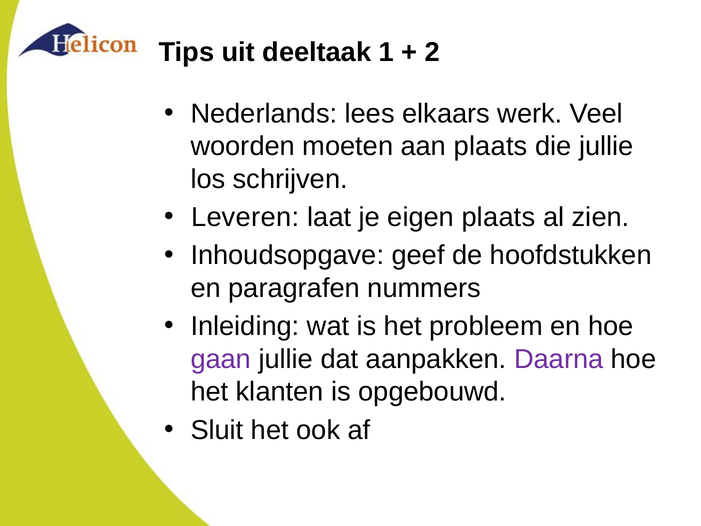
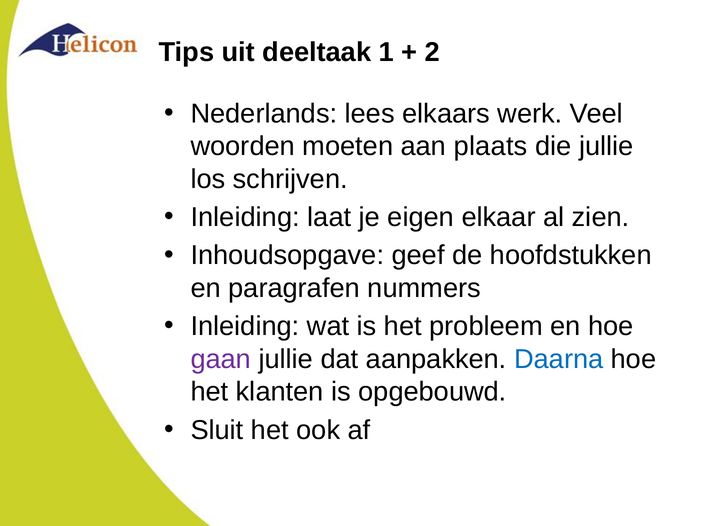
Leveren: Leveren -> Inleiding (245, 217)
eigen plaats: plaats -> elkaar (499, 217)
Daarna colour: purple -> blue (559, 359)
